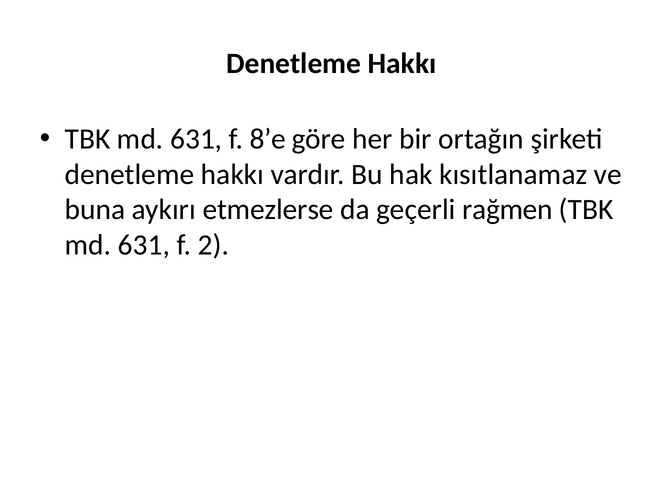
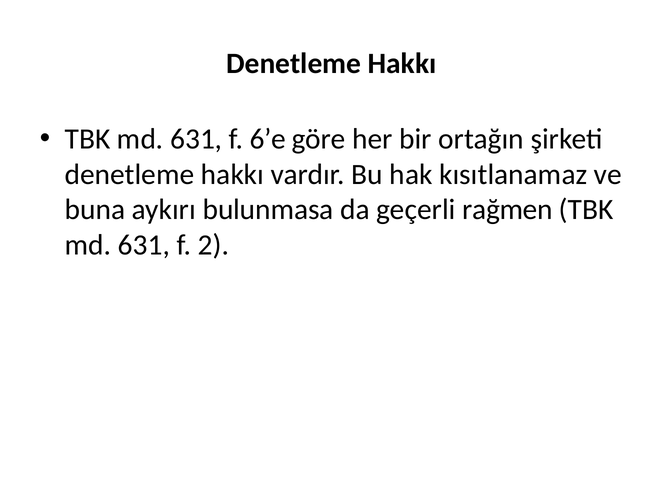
8’e: 8’e -> 6’e (268, 139)
etmezlerse: etmezlerse -> bulunmasa (268, 210)
